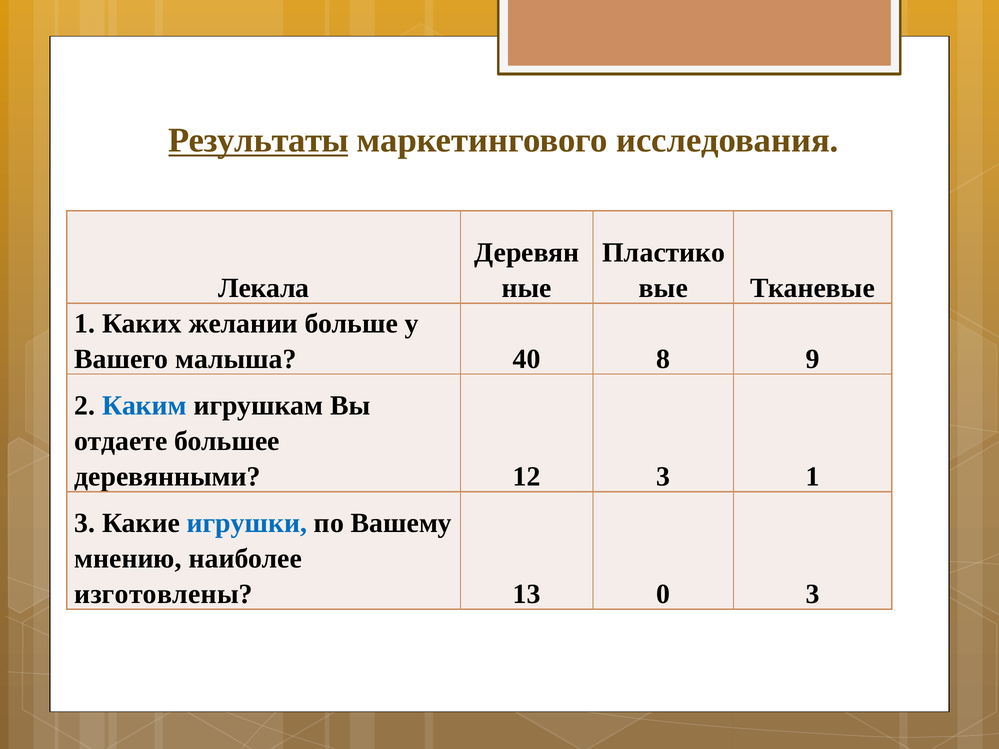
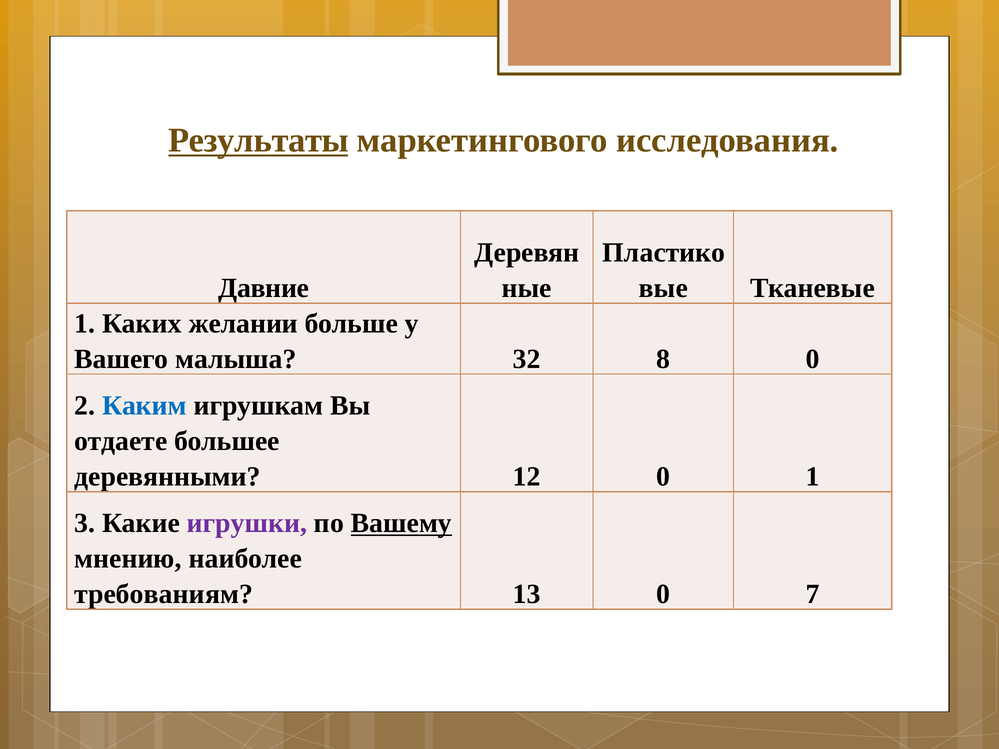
Лекала: Лекала -> Давние (264, 288)
40: 40 -> 32 (527, 359)
8 9: 9 -> 0 (813, 359)
12 3: 3 -> 0 (663, 477)
игрушки colour: blue -> purple (247, 523)
Вашему underline: none -> present (401, 523)
изготовлены: изготовлены -> требованиям (164, 594)
0 3: 3 -> 7 (813, 594)
